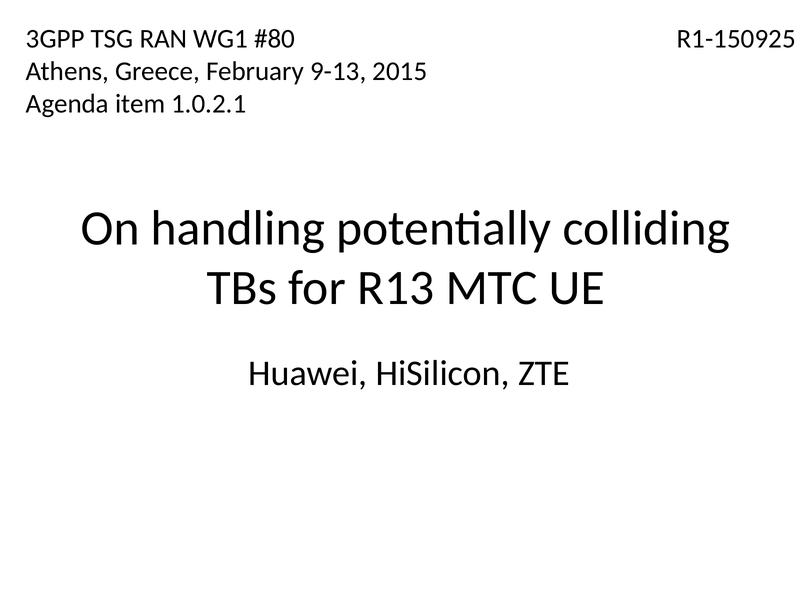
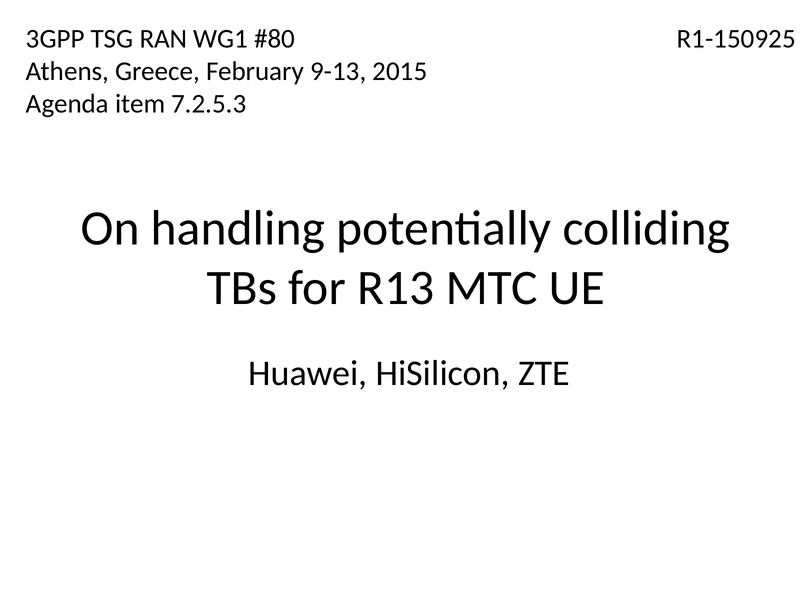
1.0.2.1: 1.0.2.1 -> 7.2.5.3 (209, 104)
